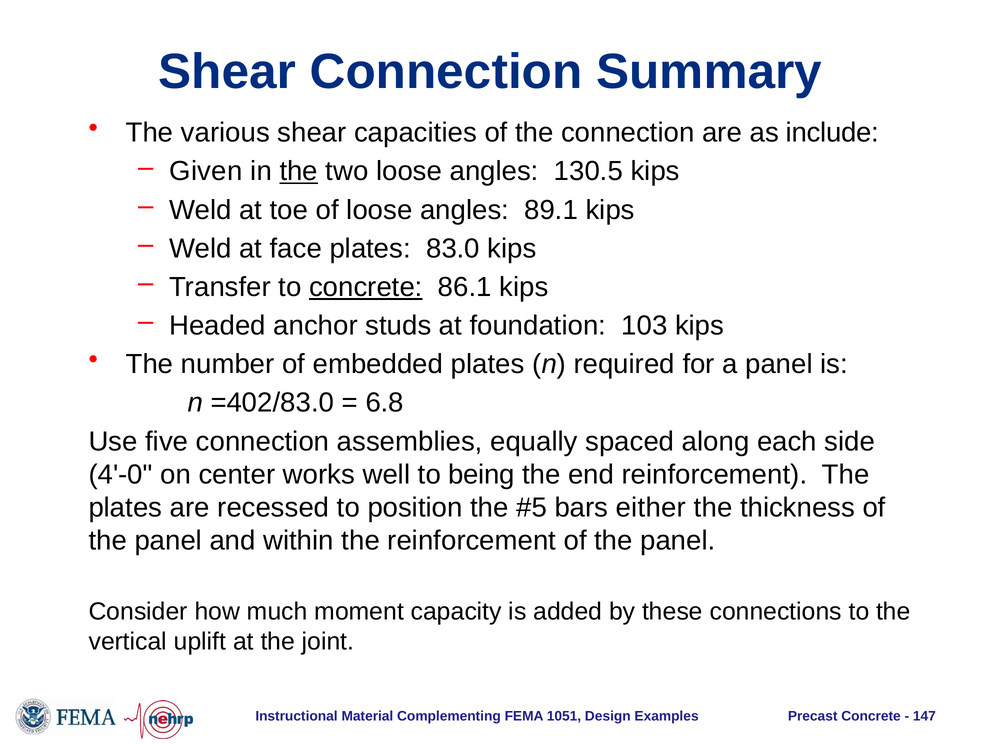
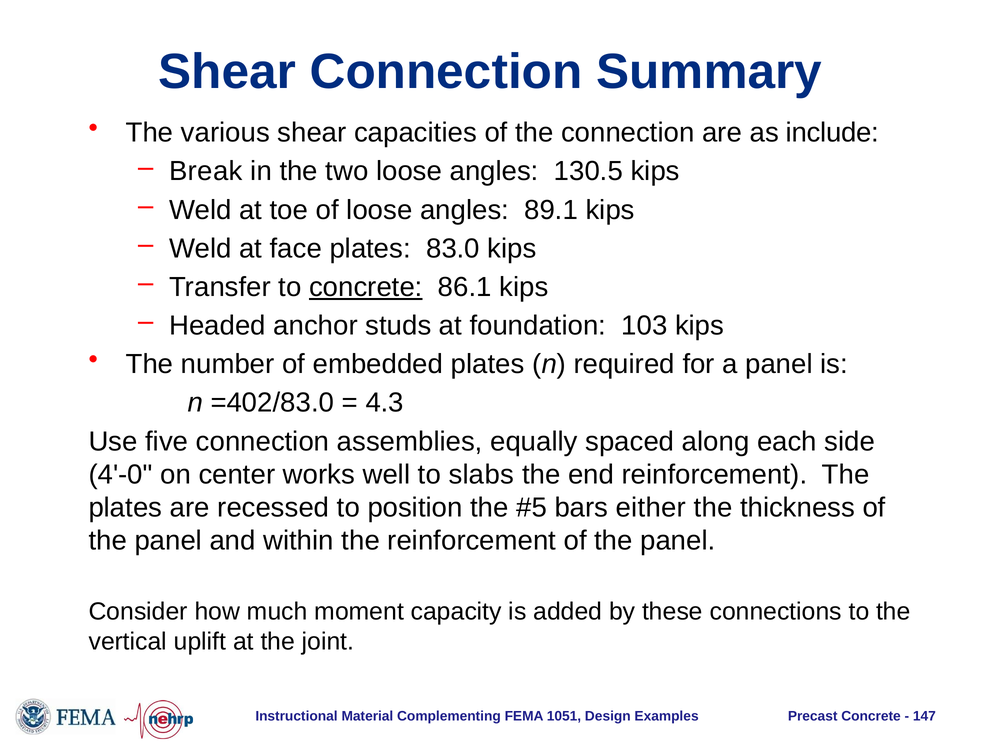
Given: Given -> Break (206, 171)
the underline: present -> none (299, 171)
6.8: 6.8 -> 4.3 (385, 403)
being: being -> slabs (481, 475)
